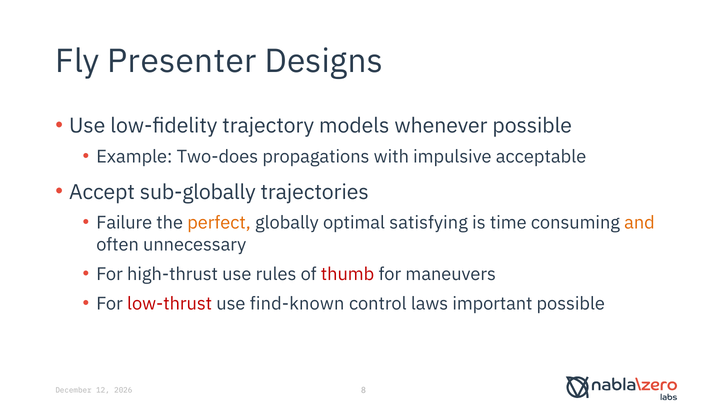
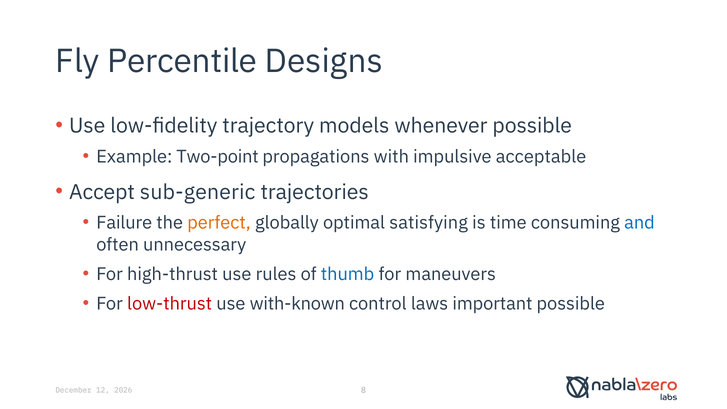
Presenter: Presenter -> Percentile (182, 61)
Two-does: Two-does -> Two-point (217, 157)
sub-globally: sub-globally -> sub-generic (198, 192)
and colour: orange -> blue (640, 223)
thumb colour: red -> blue (348, 274)
find-known: find-known -> with-known (297, 304)
